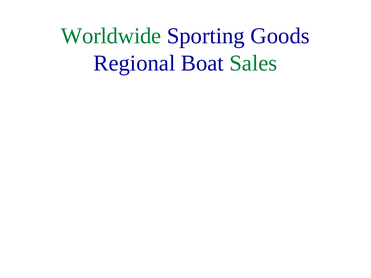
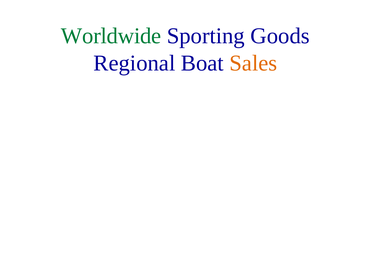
Sales colour: green -> orange (253, 63)
